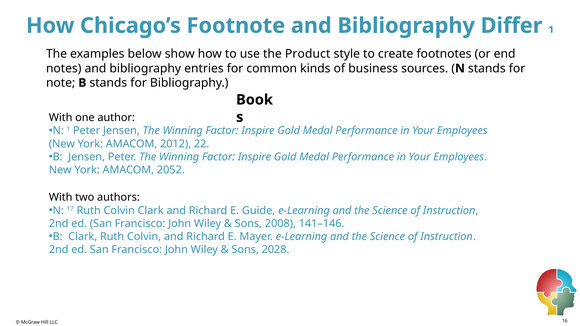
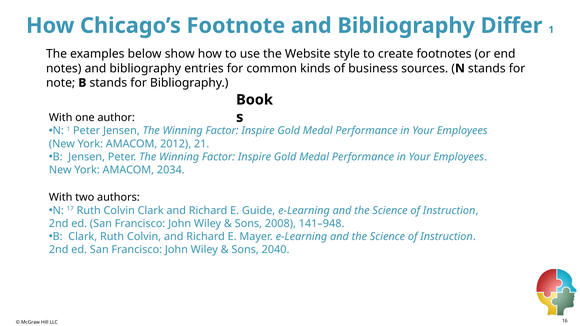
Product: Product -> Website (308, 54)
22: 22 -> 21 (202, 144)
2052: 2052 -> 2034 (171, 170)
141–146: 141–146 -> 141–948 (322, 224)
2028: 2028 -> 2040 (276, 250)
